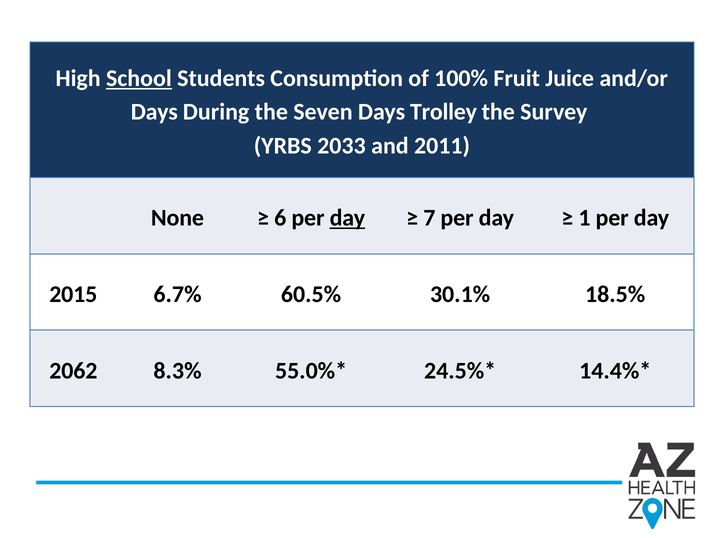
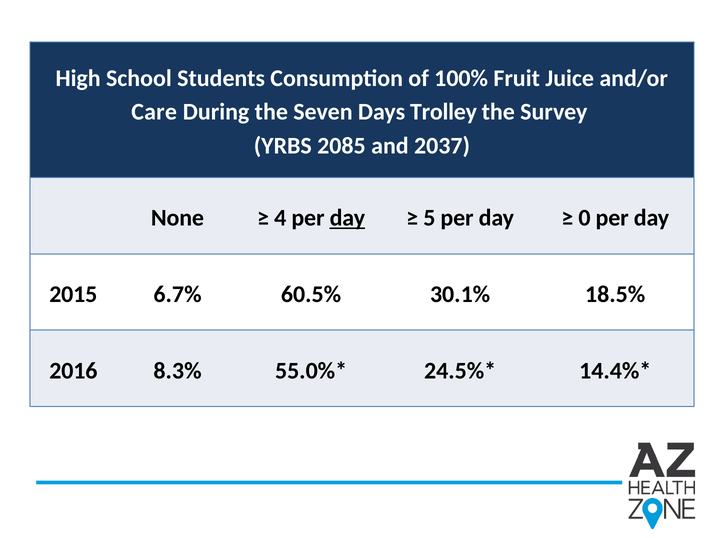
School underline: present -> none (139, 79)
Days: Days -> Care (154, 112)
2033: 2033 -> 2085 (341, 146)
2011: 2011 -> 2037 (442, 146)
6: 6 -> 4 (280, 218)
7: 7 -> 5 (429, 218)
1: 1 -> 0 (584, 218)
2062: 2062 -> 2016 (73, 371)
